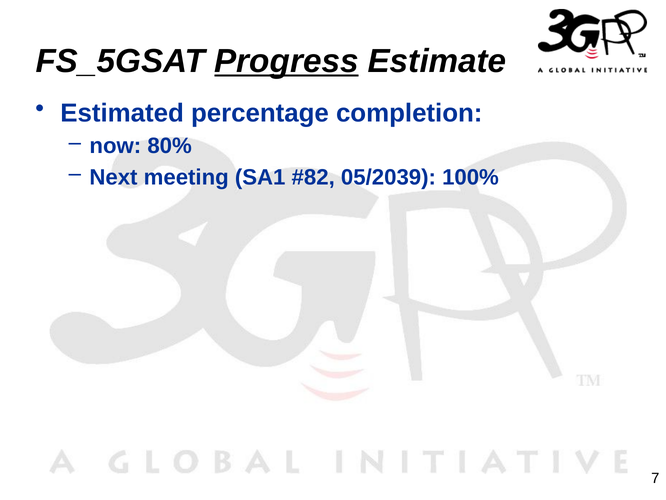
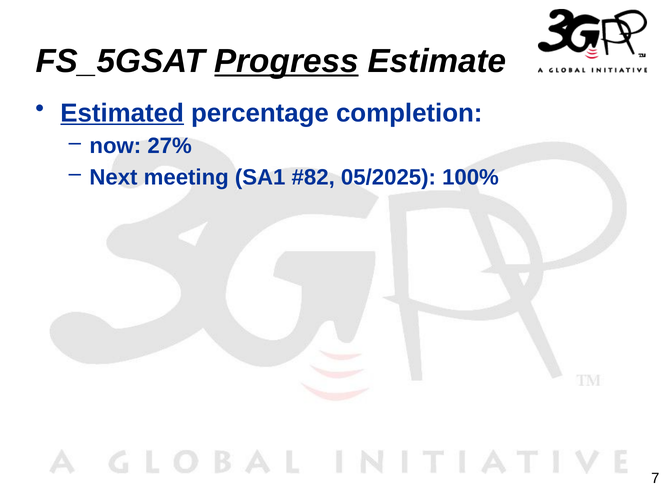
Estimated underline: none -> present (122, 113)
80%: 80% -> 27% (170, 146)
05/2039: 05/2039 -> 05/2025 (388, 177)
